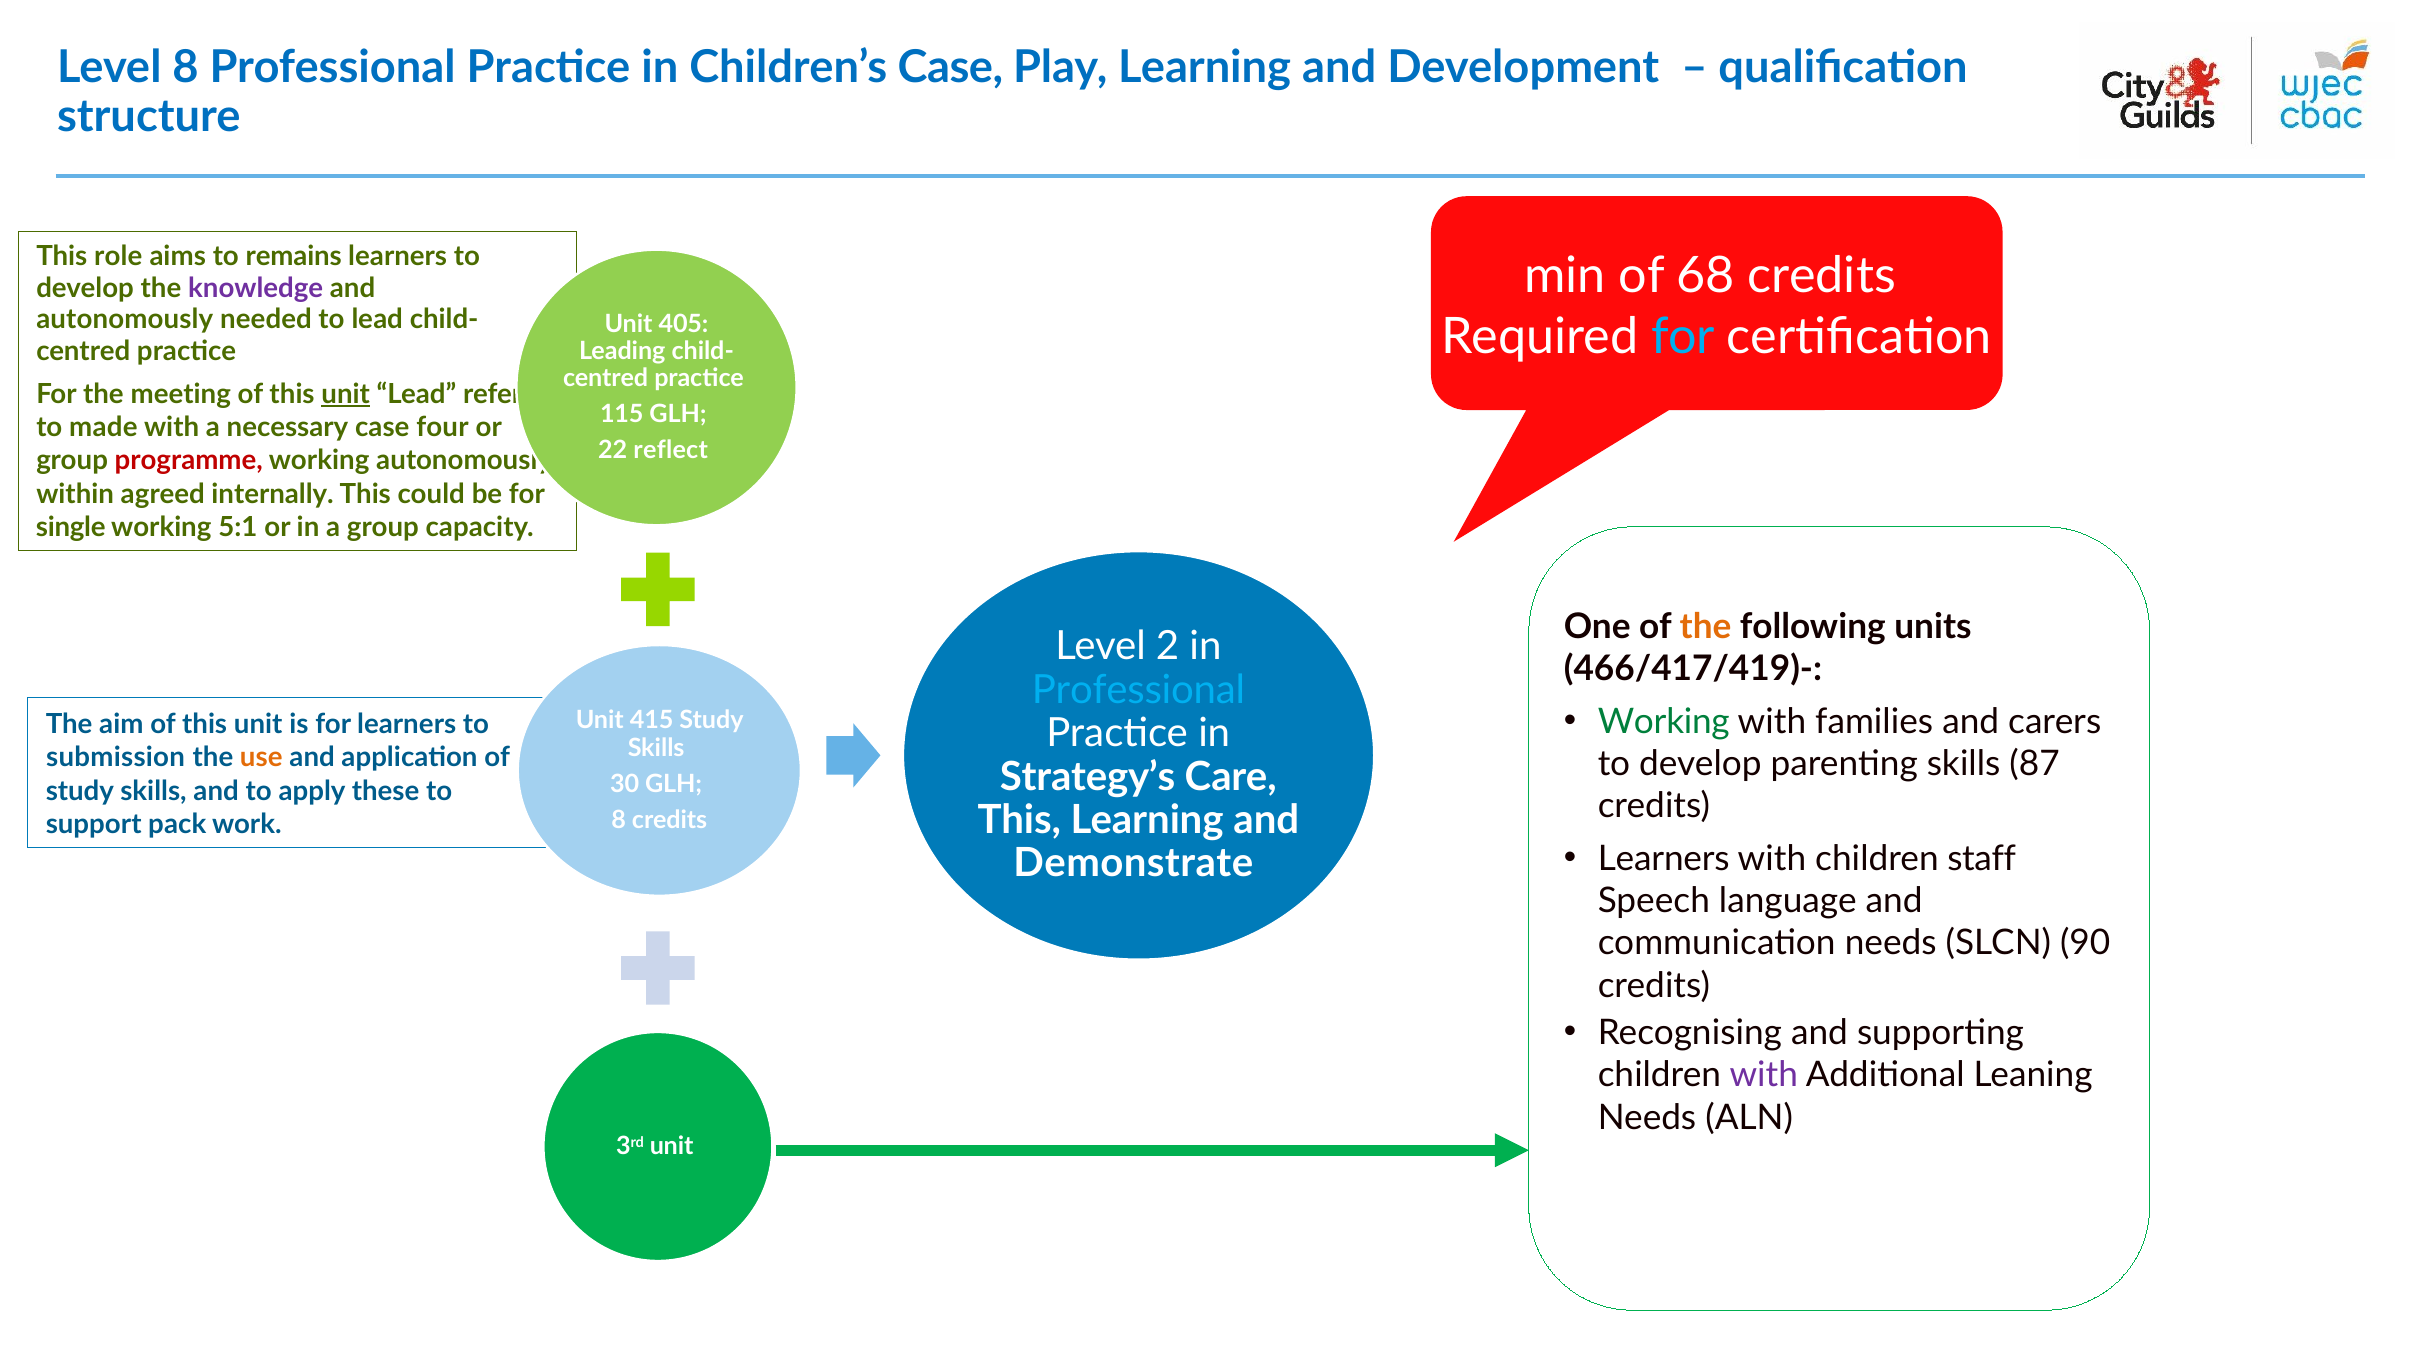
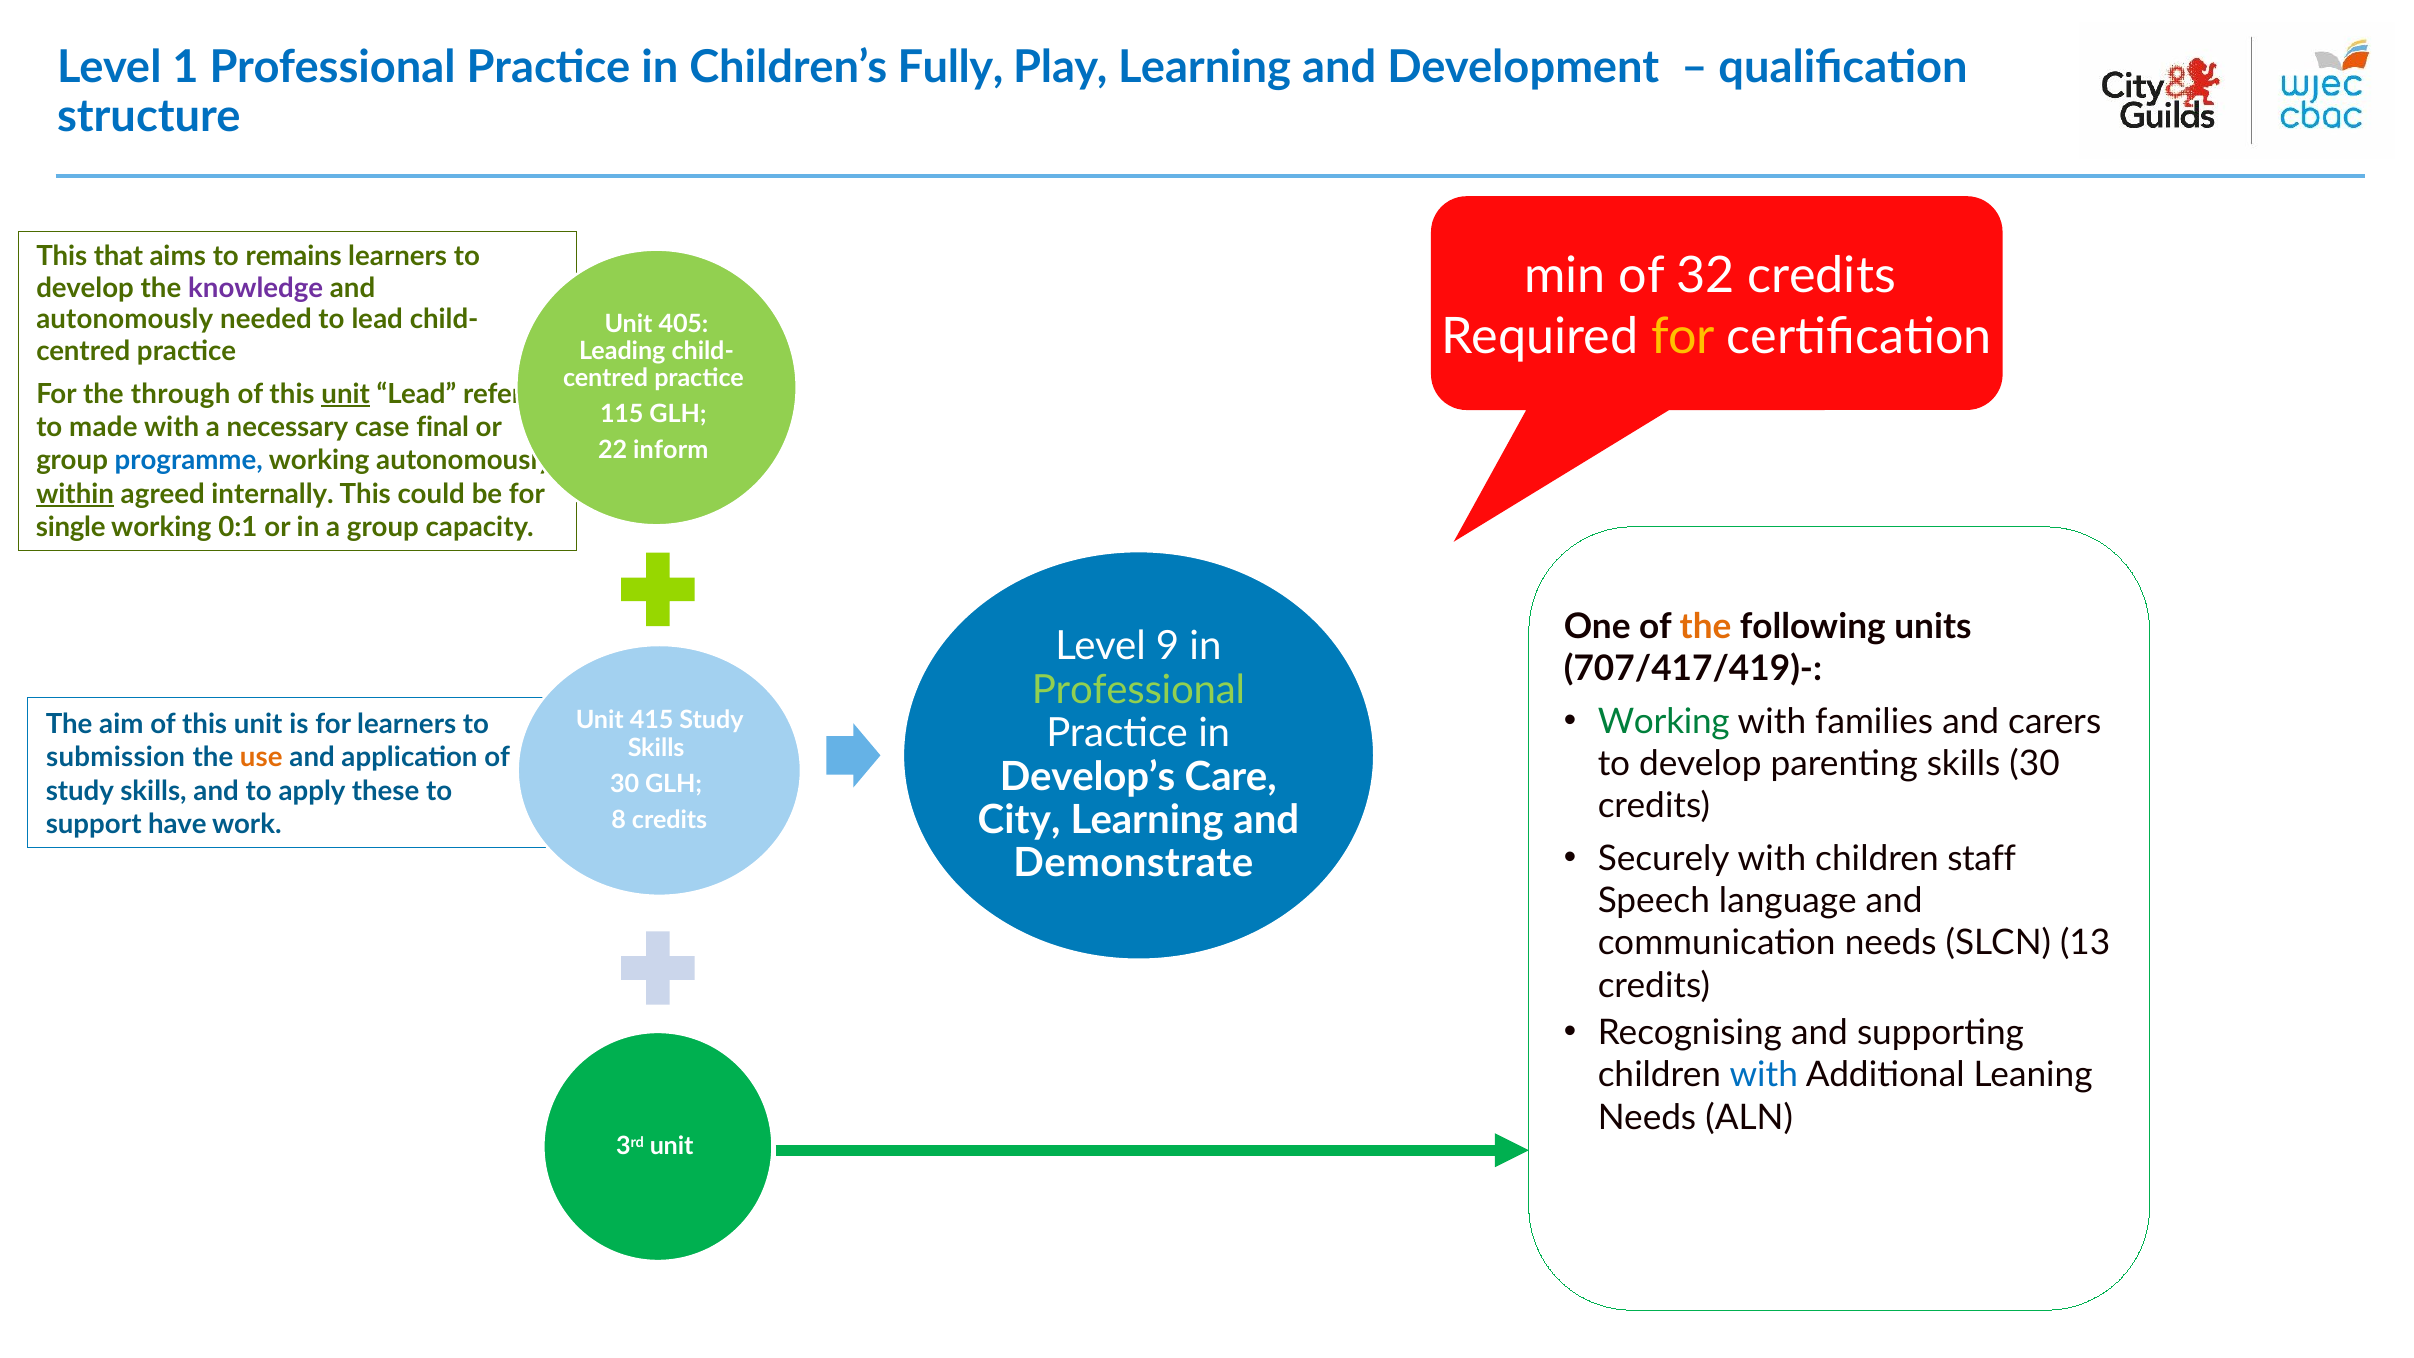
Level 8: 8 -> 1 (185, 67)
Children’s Case: Case -> Fully (950, 67)
role: role -> that (119, 257)
68: 68 -> 32 (1706, 276)
for colour: light blue -> yellow (1683, 337)
meeting: meeting -> through (181, 394)
four: four -> final (443, 428)
reflect: reflect -> inform (671, 450)
programme colour: red -> blue (189, 461)
within underline: none -> present (75, 494)
5:1: 5:1 -> 0:1 (238, 527)
2: 2 -> 9 (1168, 646)
466/417/419)-: 466/417/419)- -> 707/417/419)- (1693, 669)
Professional colour: light blue -> light green (1138, 690)
parenting skills 87: 87 -> 30 (2035, 764)
Strategy’s: Strategy’s -> Develop’s (1088, 777)
This: This -> City (1019, 820)
pack: pack -> have (177, 824)
Learners: Learners -> Securely (1664, 859)
90: 90 -> 13 (2085, 943)
with colour: purple -> blue (1764, 1075)
